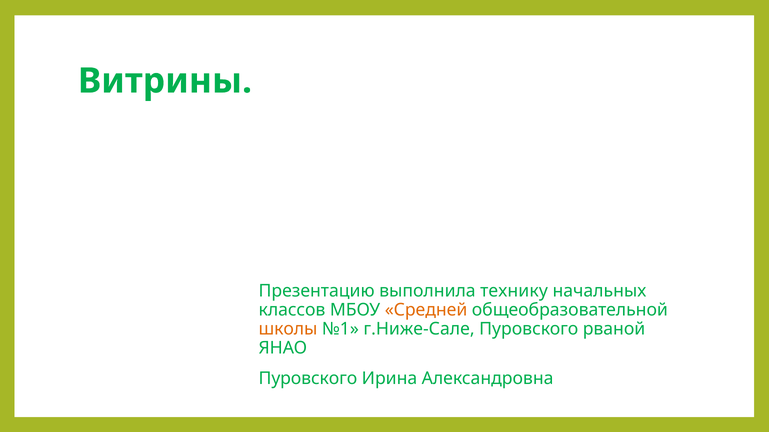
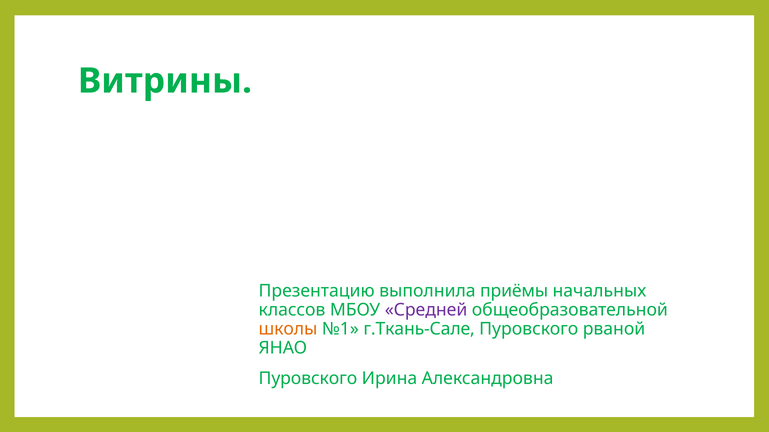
технику: технику -> приёмы (514, 292)
Средней colour: orange -> purple (426, 311)
г.Ниже-Сале: г.Ниже-Сале -> г.Ткань-Сале (419, 330)
